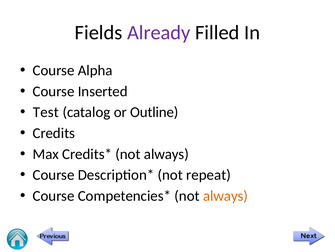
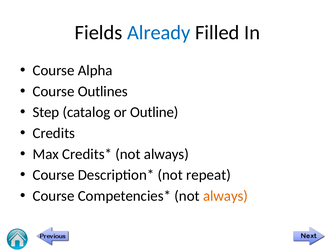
Already colour: purple -> blue (159, 32)
Inserted: Inserted -> Outlines (103, 91)
Test: Test -> Step (46, 112)
